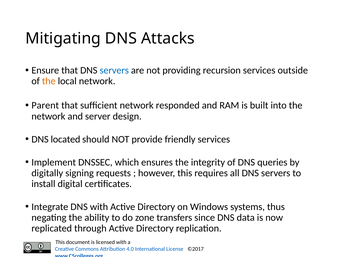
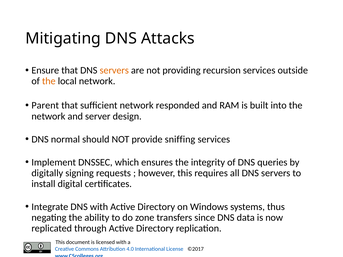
servers colour: blue -> orange (114, 70)
located: located -> normal (65, 139)
friendly: friendly -> sniffing (180, 139)
